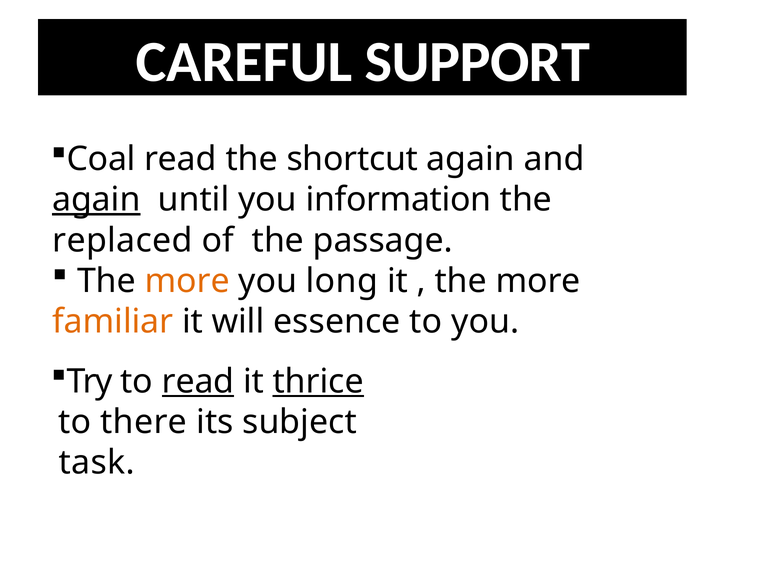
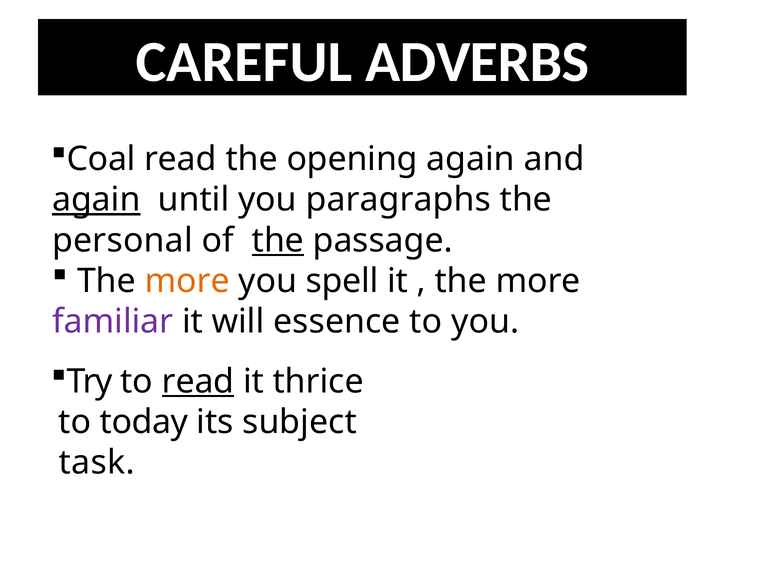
SUPPORT: SUPPORT -> ADVERBS (477, 62)
shortcut: shortcut -> opening (352, 159)
information: information -> paragraphs (398, 200)
replaced: replaced -> personal (123, 240)
the underline: none -> present (278, 240)
long: long -> spell (342, 281)
familiar colour: orange -> purple (113, 322)
thrice underline: present -> none (318, 382)
there: there -> today (144, 422)
